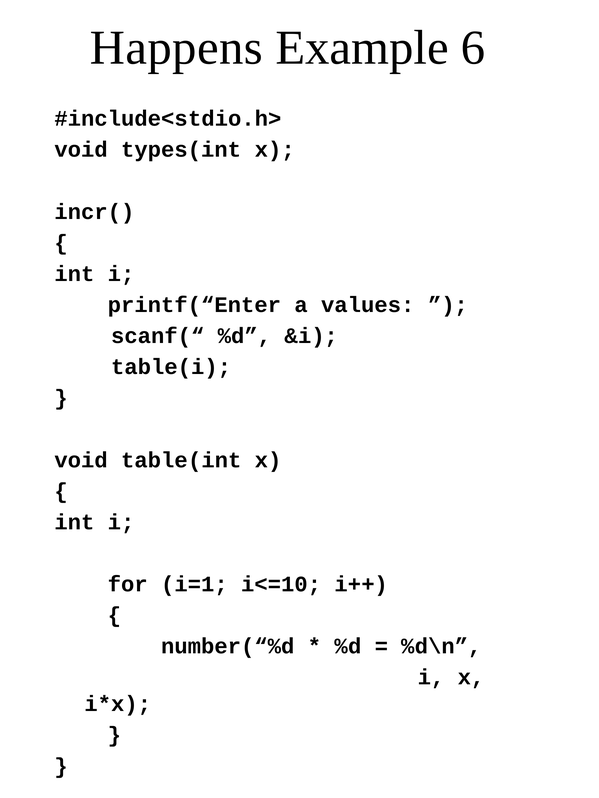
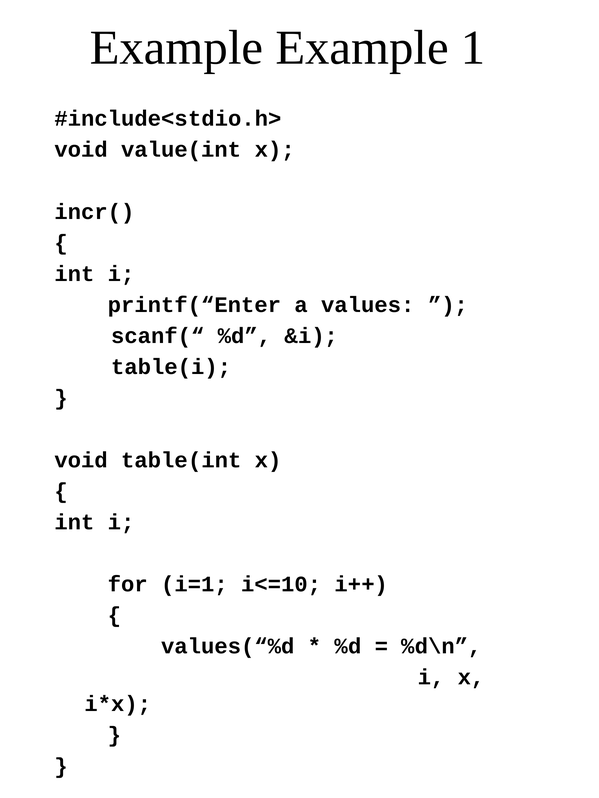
Happens: Happens -> Example (176, 48)
6: 6 -> 1 (473, 48)
types(int: types(int -> value(int (181, 150)
number(“%d: number(“%d -> values(“%d (228, 647)
